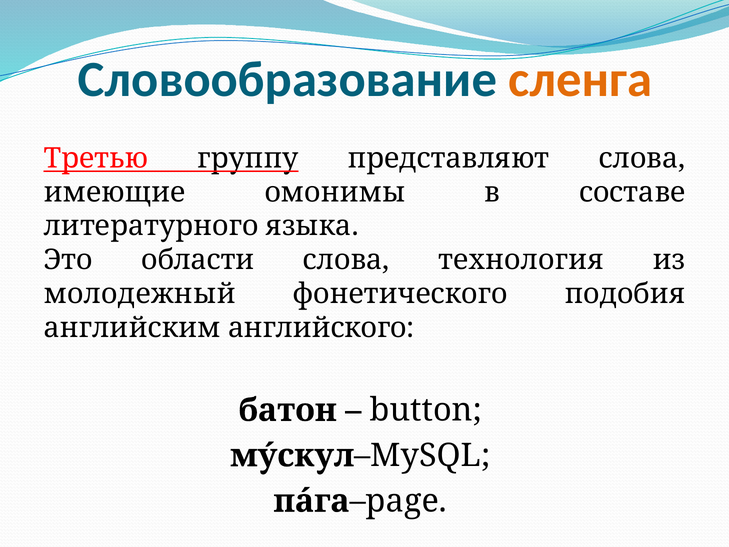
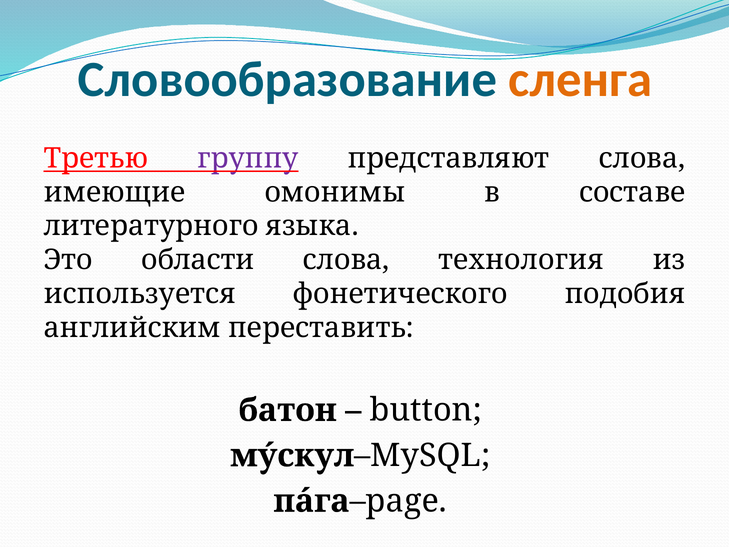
группу colour: black -> purple (248, 158)
молодежный: молодежный -> используется (140, 294)
английского: английского -> переставить (321, 328)
